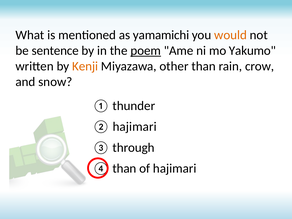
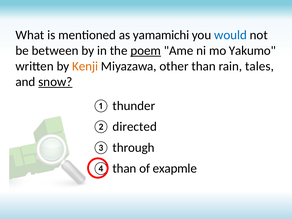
would colour: orange -> blue (231, 35)
sentence: sentence -> between (55, 51)
crow: crow -> tales (260, 66)
snow underline: none -> present (55, 82)
② hajimari: hajimari -> directed (135, 127)
of hajimari: hajimari -> exapmle (175, 168)
